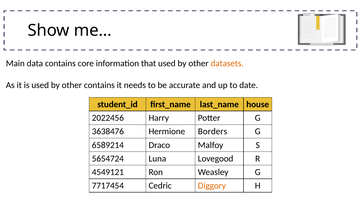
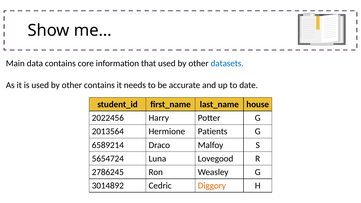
datasets colour: orange -> blue (227, 63)
3638476: 3638476 -> 2013564 (108, 132)
Borders: Borders -> Patients (213, 132)
4549121: 4549121 -> 2786245 (108, 172)
7717454: 7717454 -> 3014892 (108, 186)
